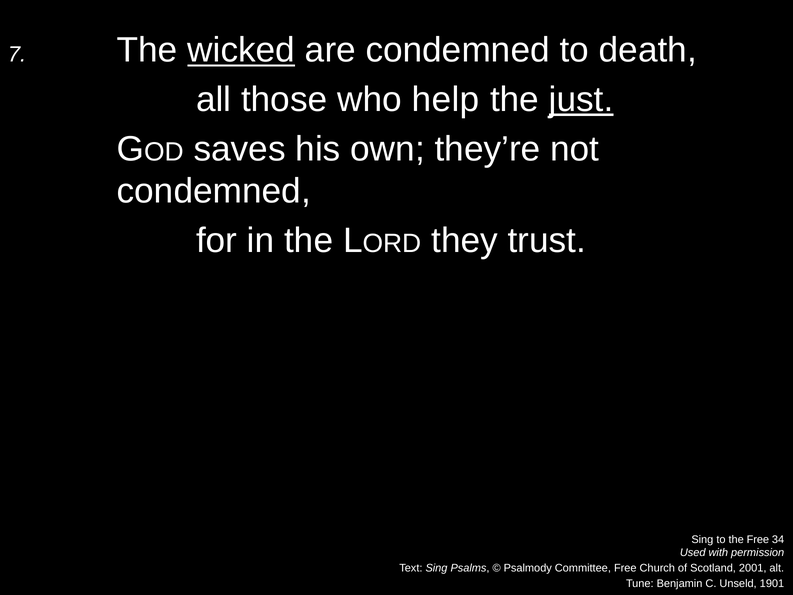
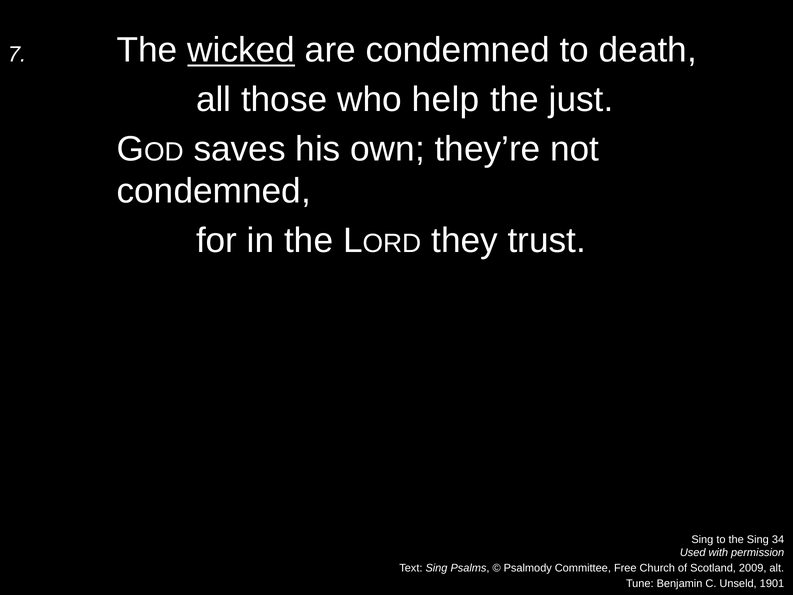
just underline: present -> none (581, 100)
the Free: Free -> Sing (758, 539)
2001: 2001 -> 2009 (753, 568)
